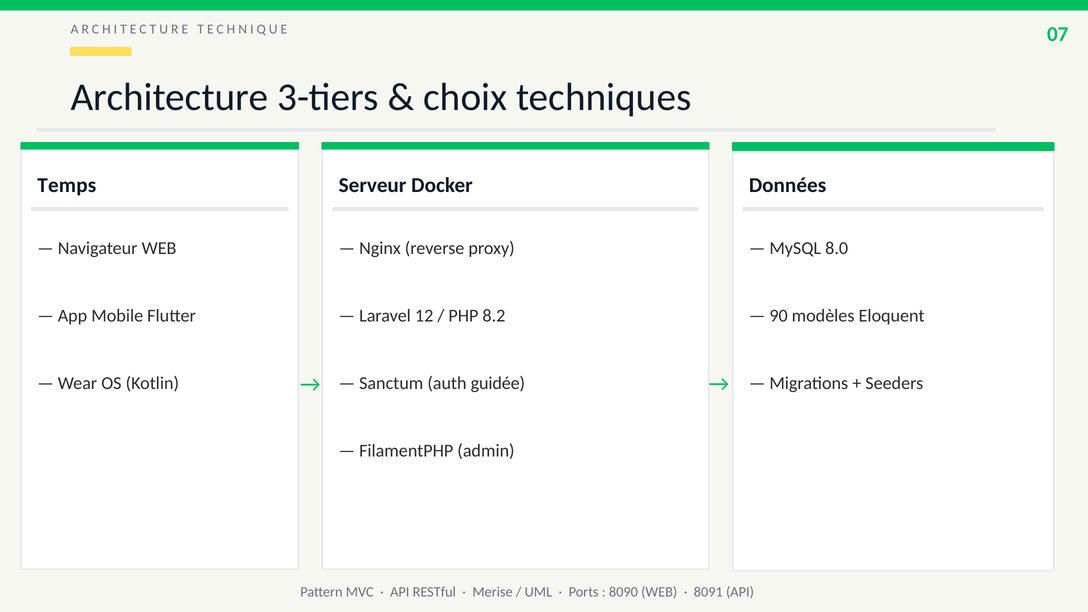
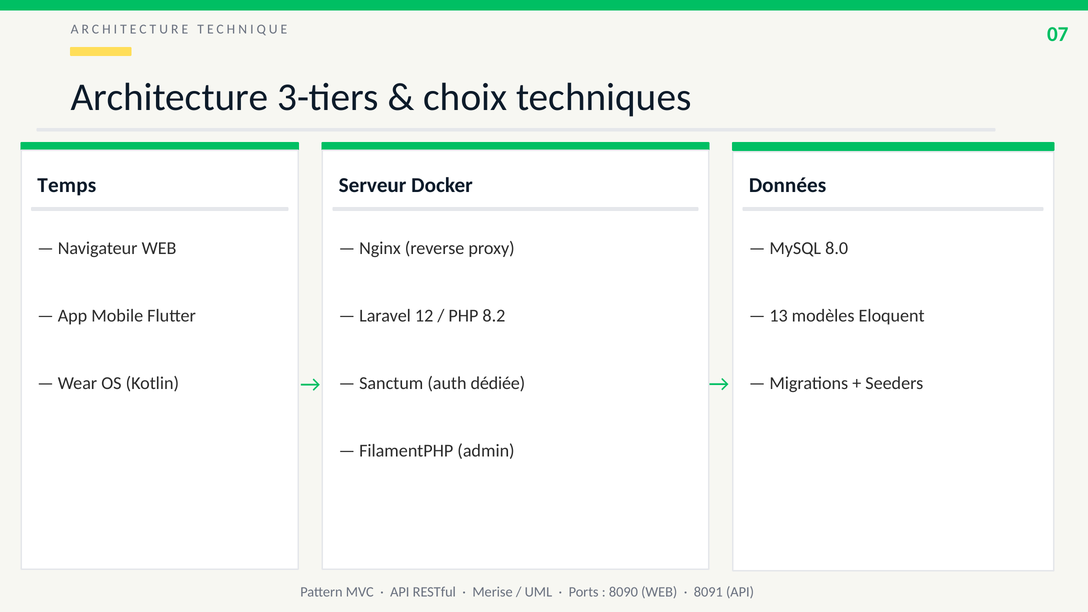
90: 90 -> 13 (779, 316)
guidée: guidée -> dédiée (498, 383)
